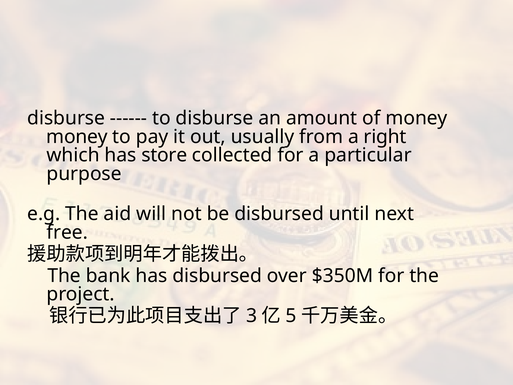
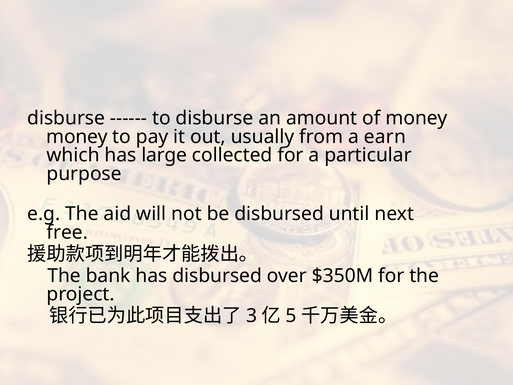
right: right -> earn (385, 137)
store: store -> large (164, 155)
